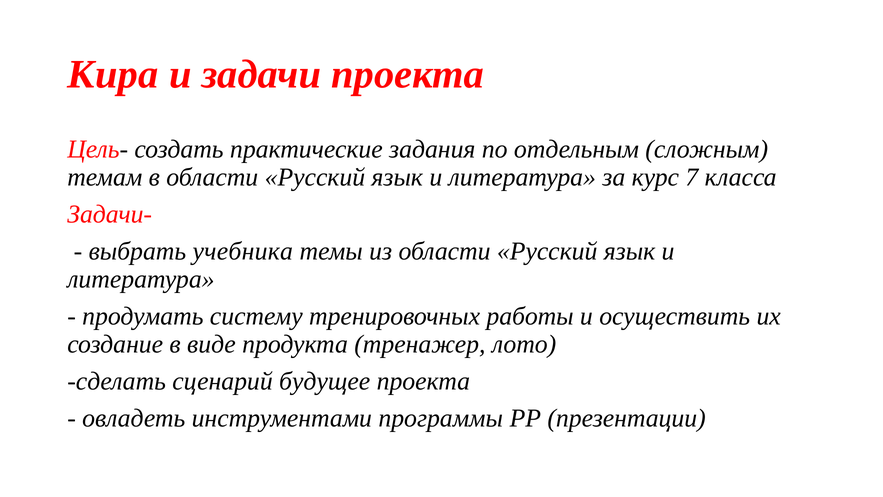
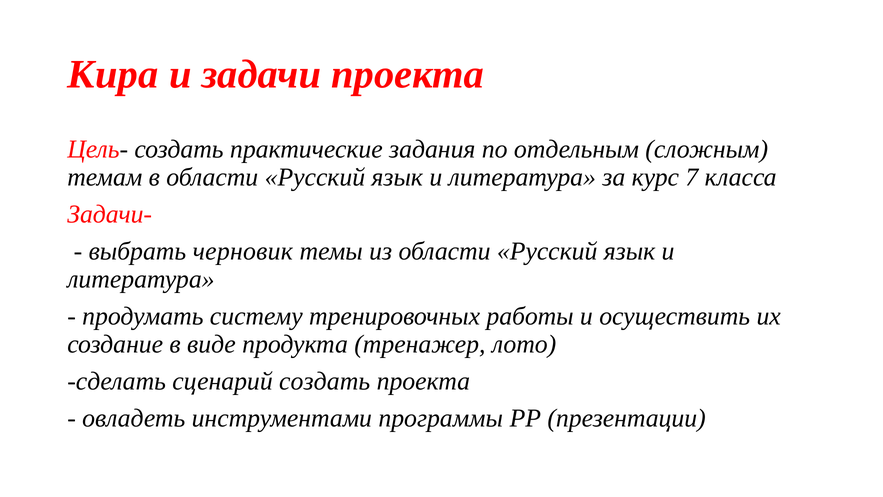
учебника: учебника -> черновик (243, 251)
сценарий будущее: будущее -> создать (325, 381)
